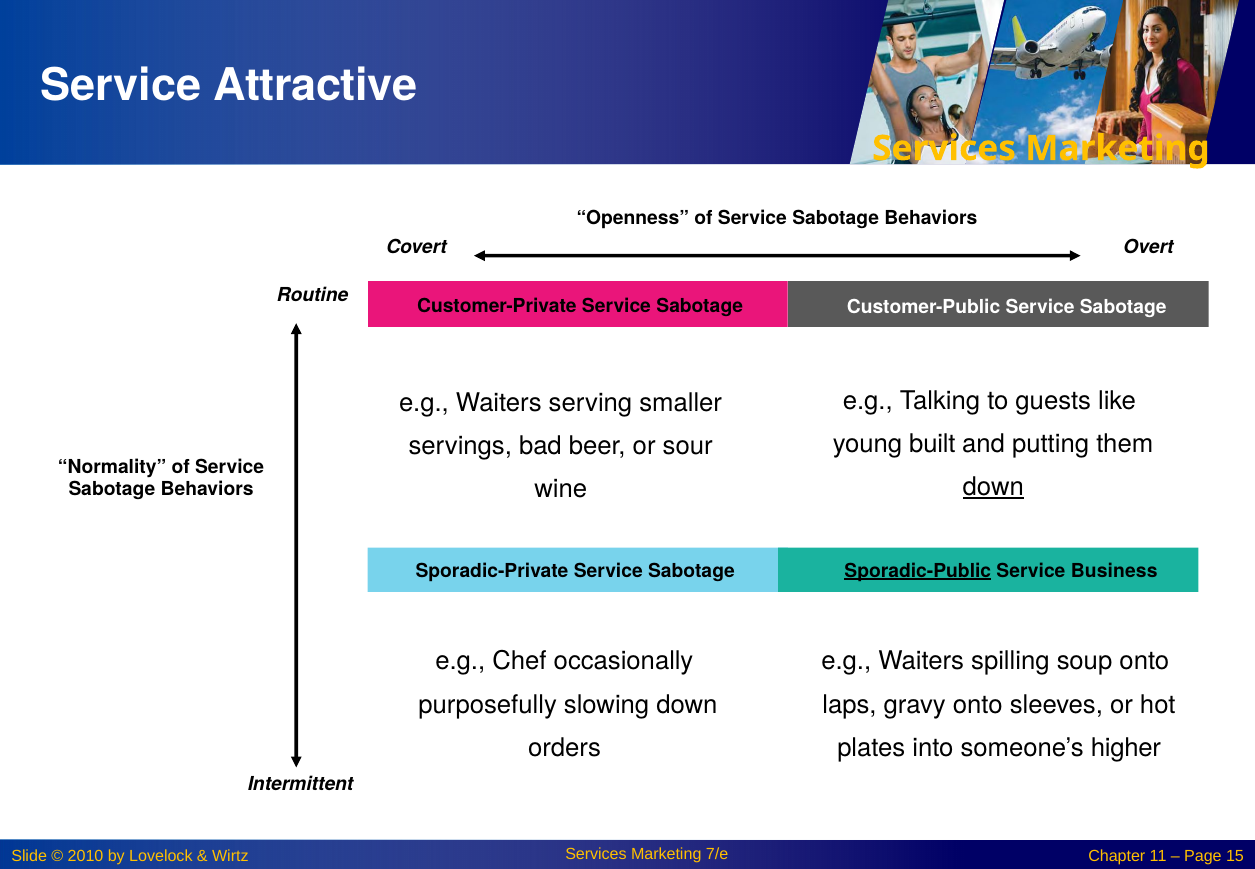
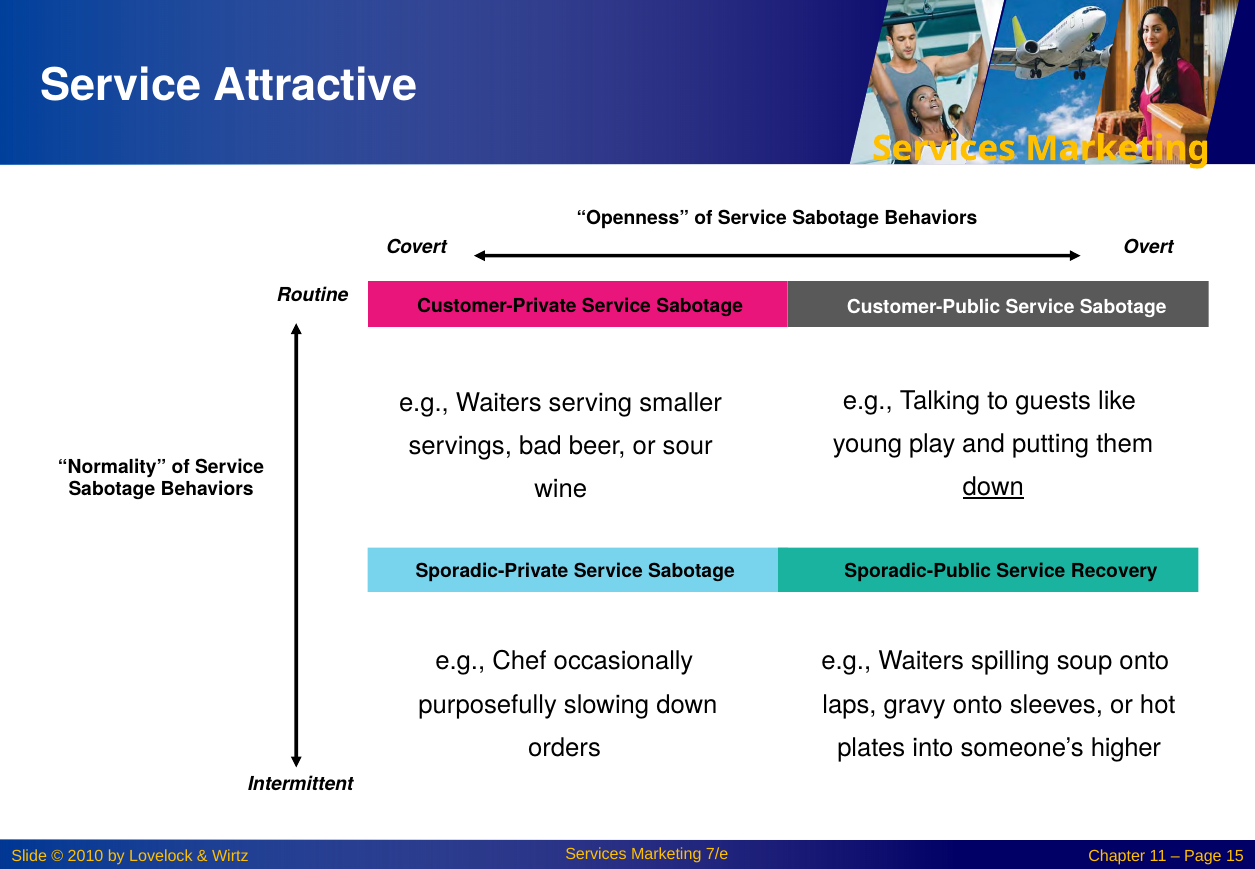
built: built -> play (932, 444)
Sporadic-Public underline: present -> none (918, 571)
Business: Business -> Recovery (1114, 571)
